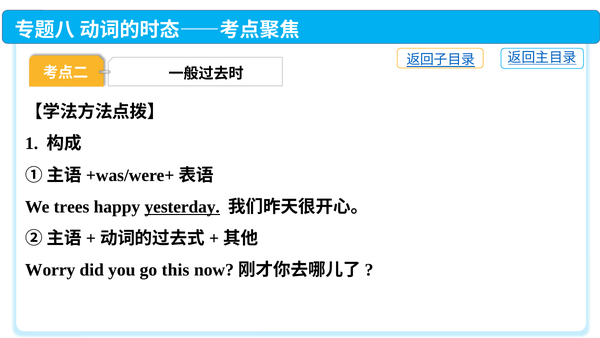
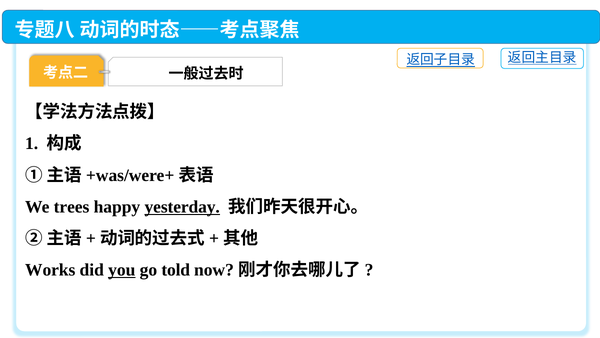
Worry: Worry -> Works (50, 270)
you underline: none -> present (122, 270)
this: this -> told (176, 270)
